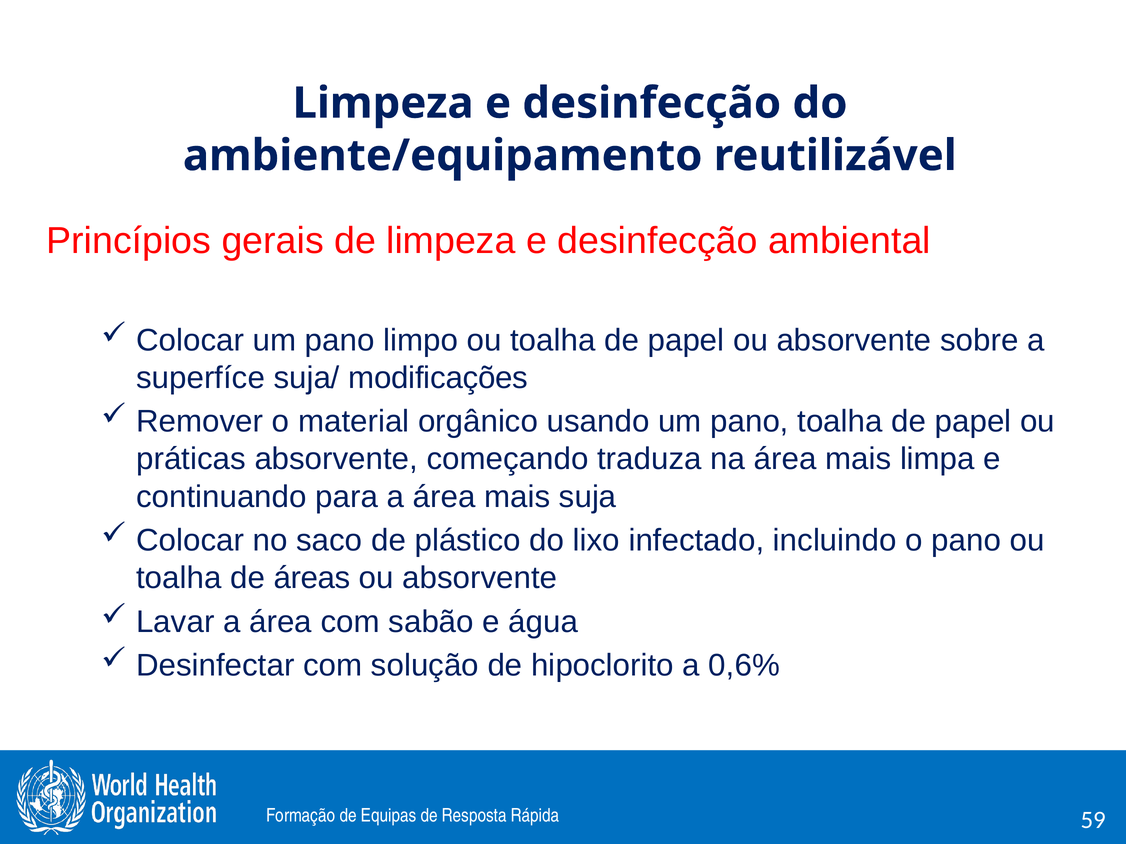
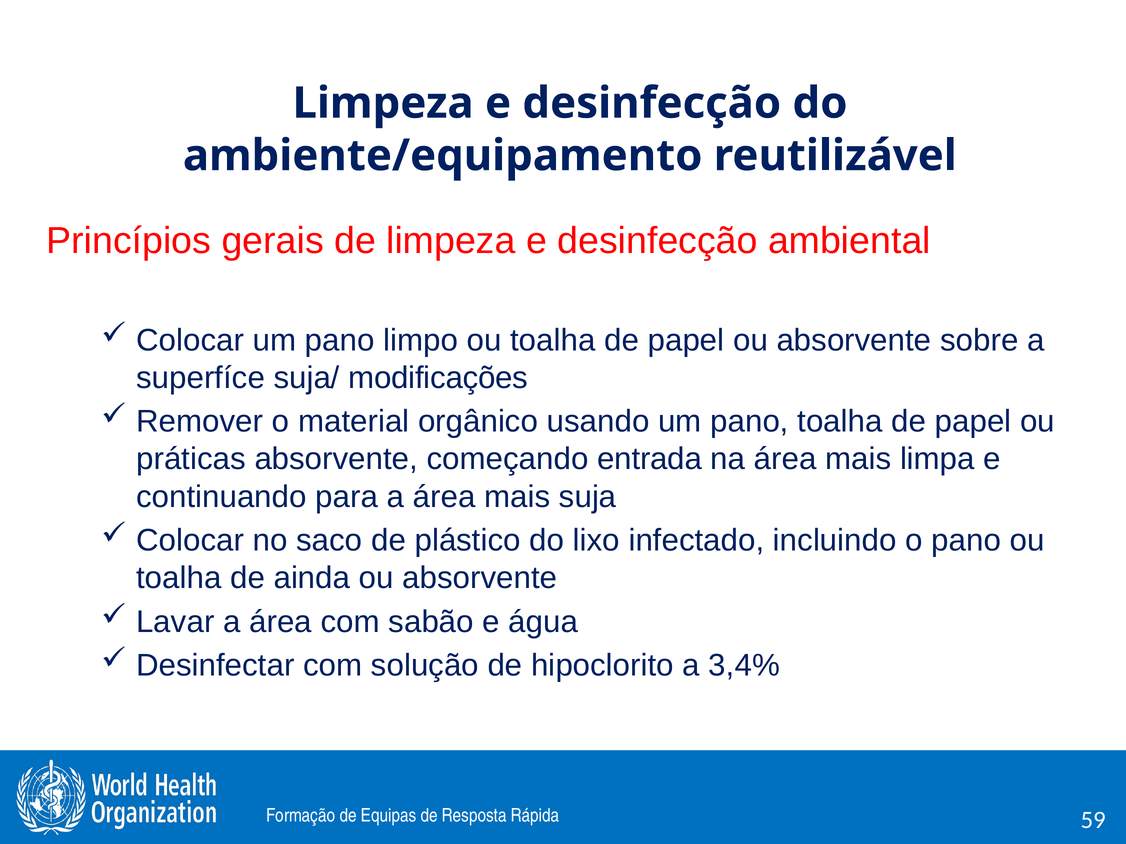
traduza: traduza -> entrada (650, 459)
áreas: áreas -> ainda (312, 578)
0,6%: 0,6% -> 3,4% (744, 666)
